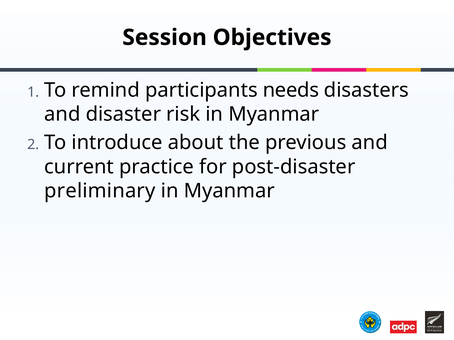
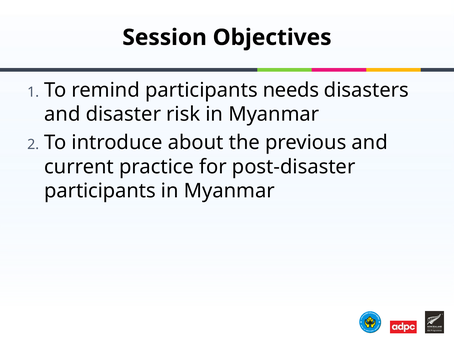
preliminary: preliminary -> participants (100, 191)
